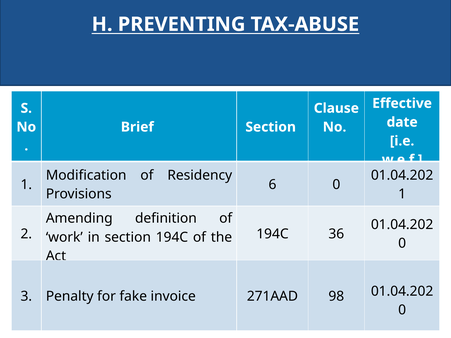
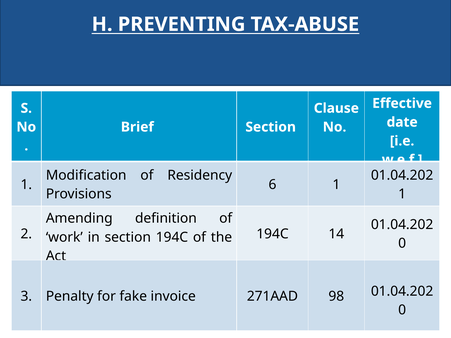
6 0: 0 -> 1 (336, 185)
36: 36 -> 14 (336, 234)
